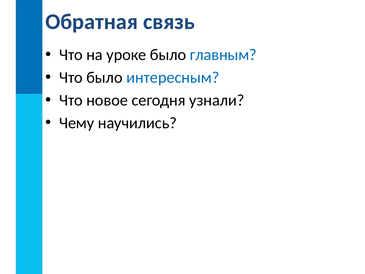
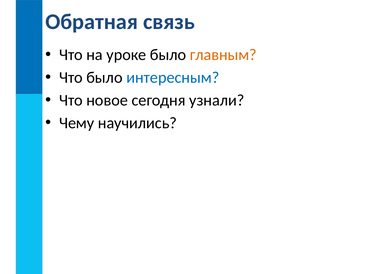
главным colour: blue -> orange (223, 55)
